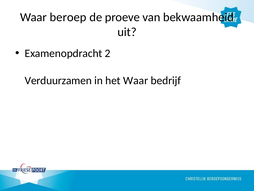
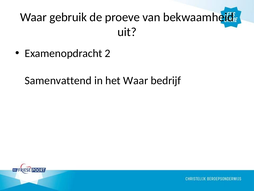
beroep: beroep -> gebruik (68, 17)
Verduurzamen: Verduurzamen -> Samenvattend (58, 80)
